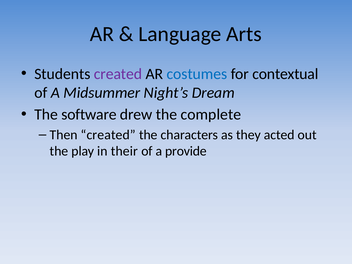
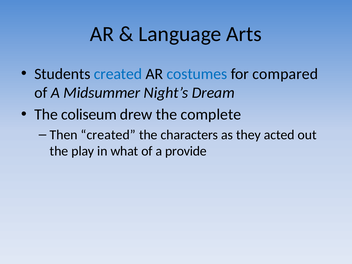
created colour: purple -> blue (118, 74)
contextual: contextual -> compared (285, 74)
software: software -> coliseum (89, 115)
their: their -> what (124, 151)
